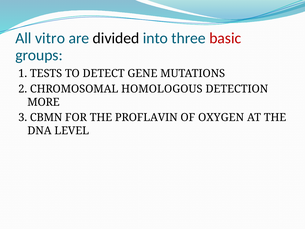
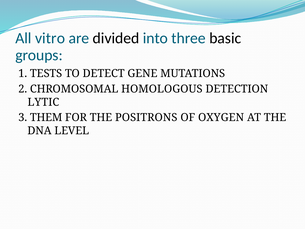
basic colour: red -> black (225, 38)
MORE: MORE -> LYTIC (43, 102)
CBMN: CBMN -> THEM (46, 117)
PROFLAVIN: PROFLAVIN -> POSITRONS (146, 117)
